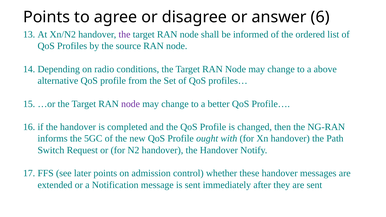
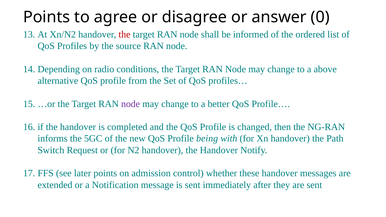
6: 6 -> 0 (320, 17)
the colour: purple -> red (125, 34)
ought: ought -> being (207, 139)
